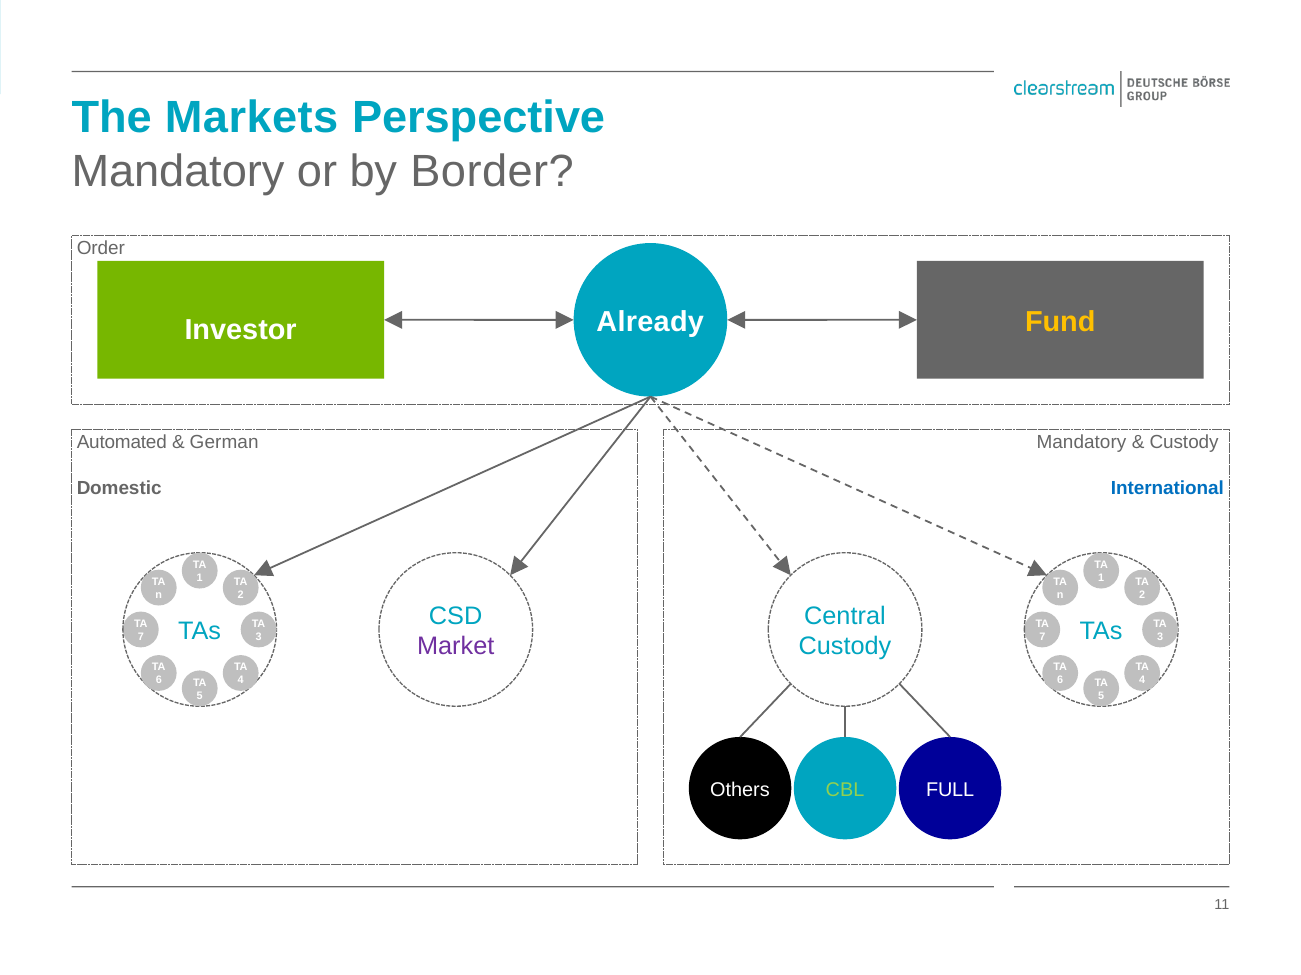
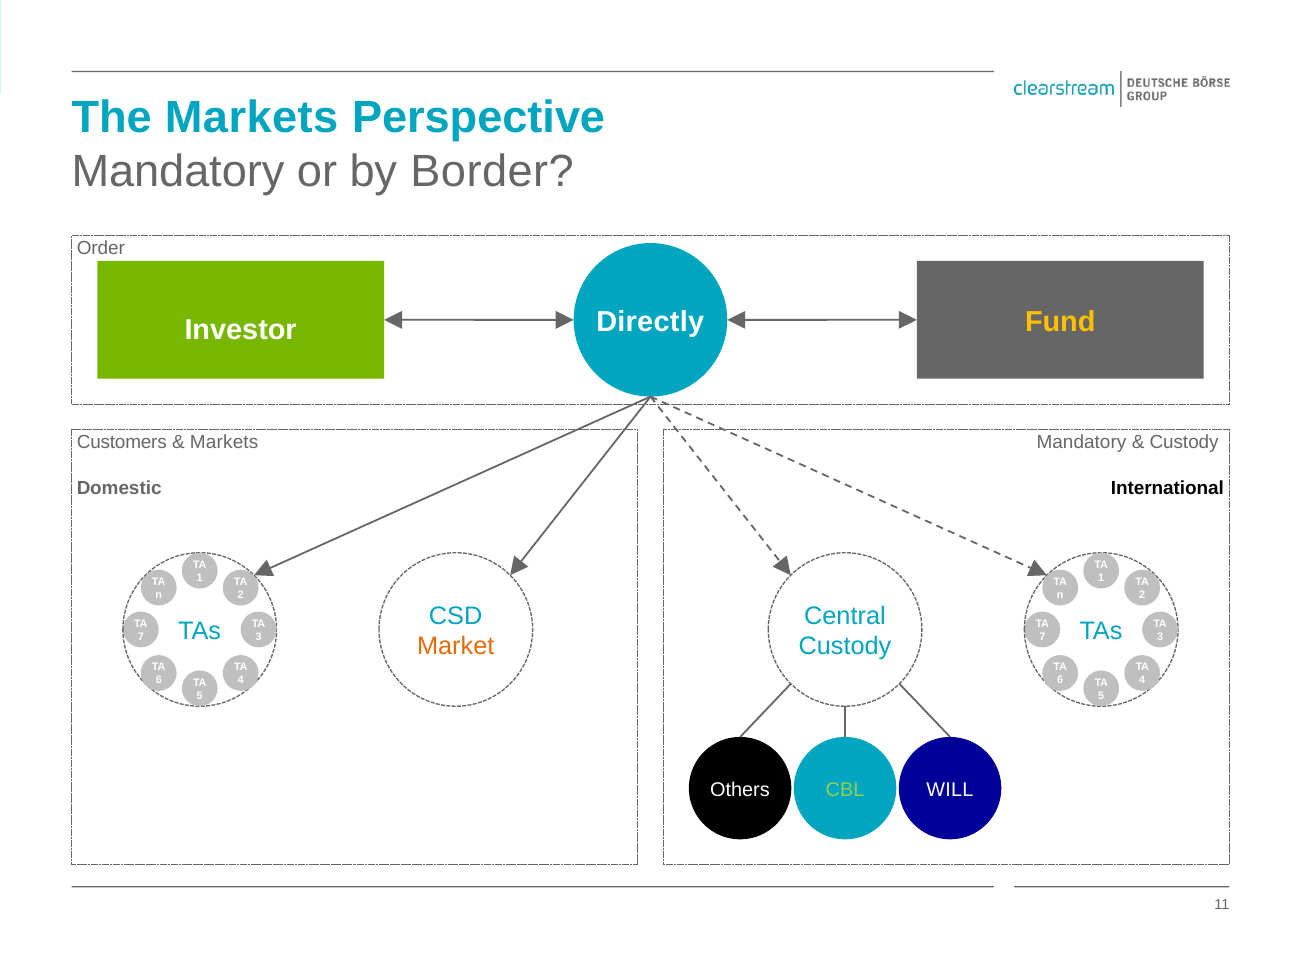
Already: Already -> Directly (650, 322)
Automated: Automated -> Customers (122, 443)
German: German -> Markets (224, 443)
International colour: blue -> black (1167, 488)
Market colour: purple -> orange (456, 647)
FULL: FULL -> WILL (950, 790)
